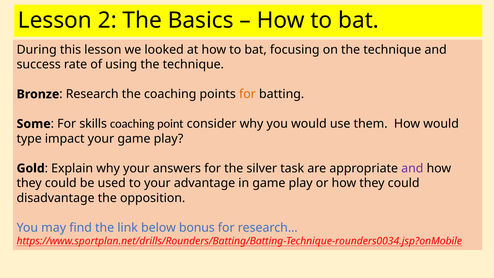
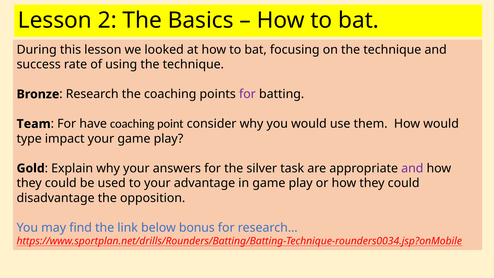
for colour: orange -> purple (247, 94)
Some: Some -> Team (34, 124)
skills: skills -> have (93, 124)
